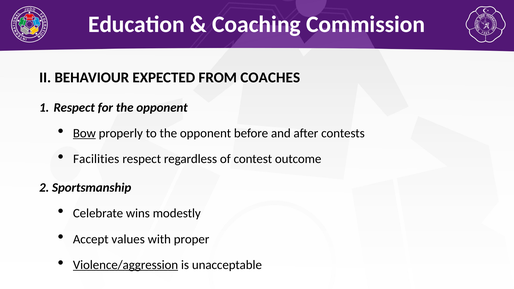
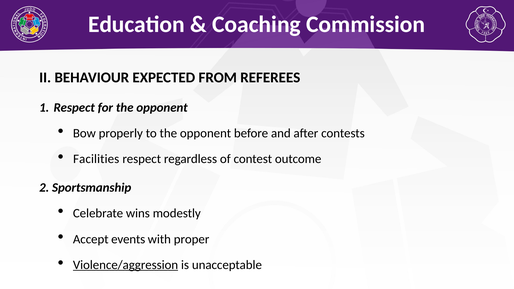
COACHES: COACHES -> REFEREES (270, 78)
Bow underline: present -> none (84, 133)
values: values -> events (128, 239)
